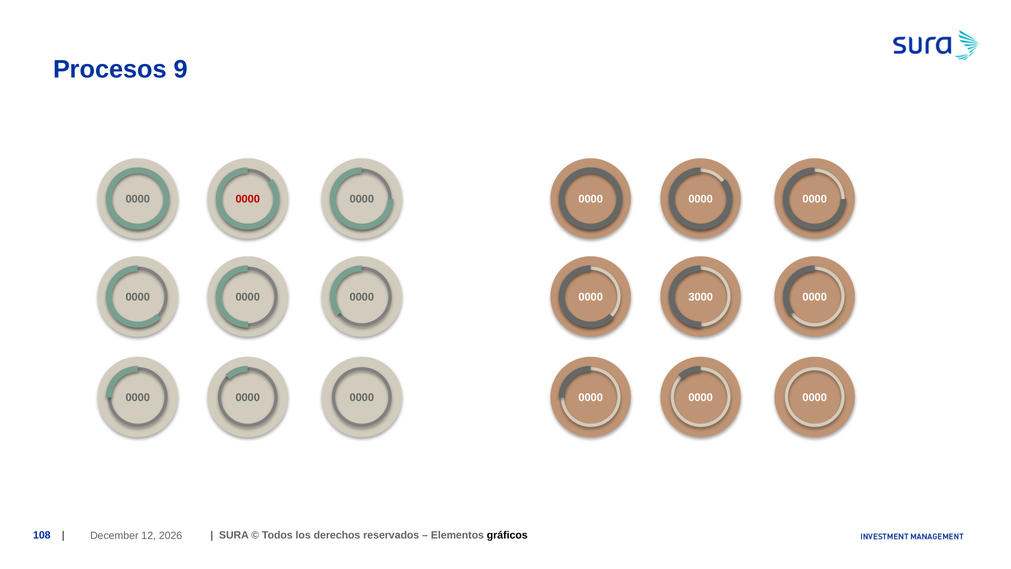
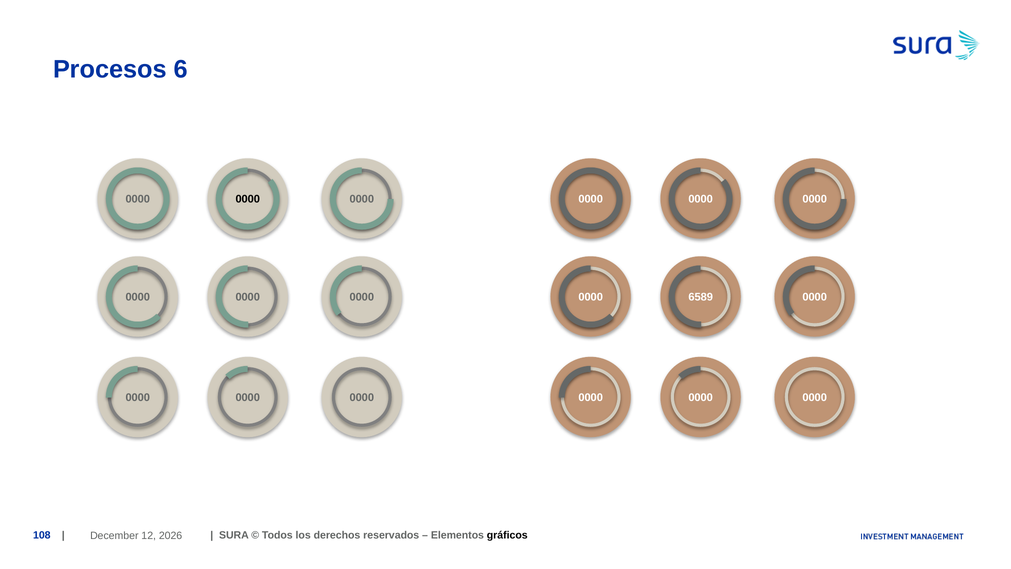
9: 9 -> 6 (181, 69)
0000 colour: red -> black (248, 199)
3000: 3000 -> 6589 (701, 297)
